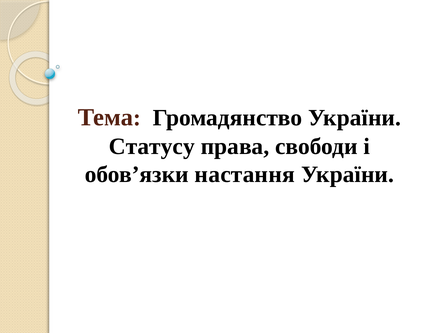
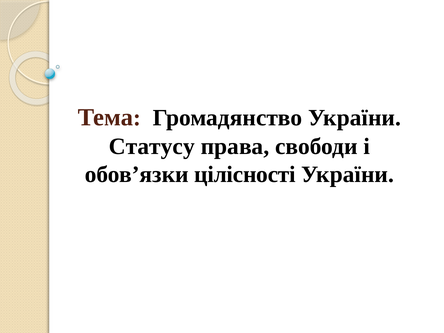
настання: настання -> цілісності (245, 174)
